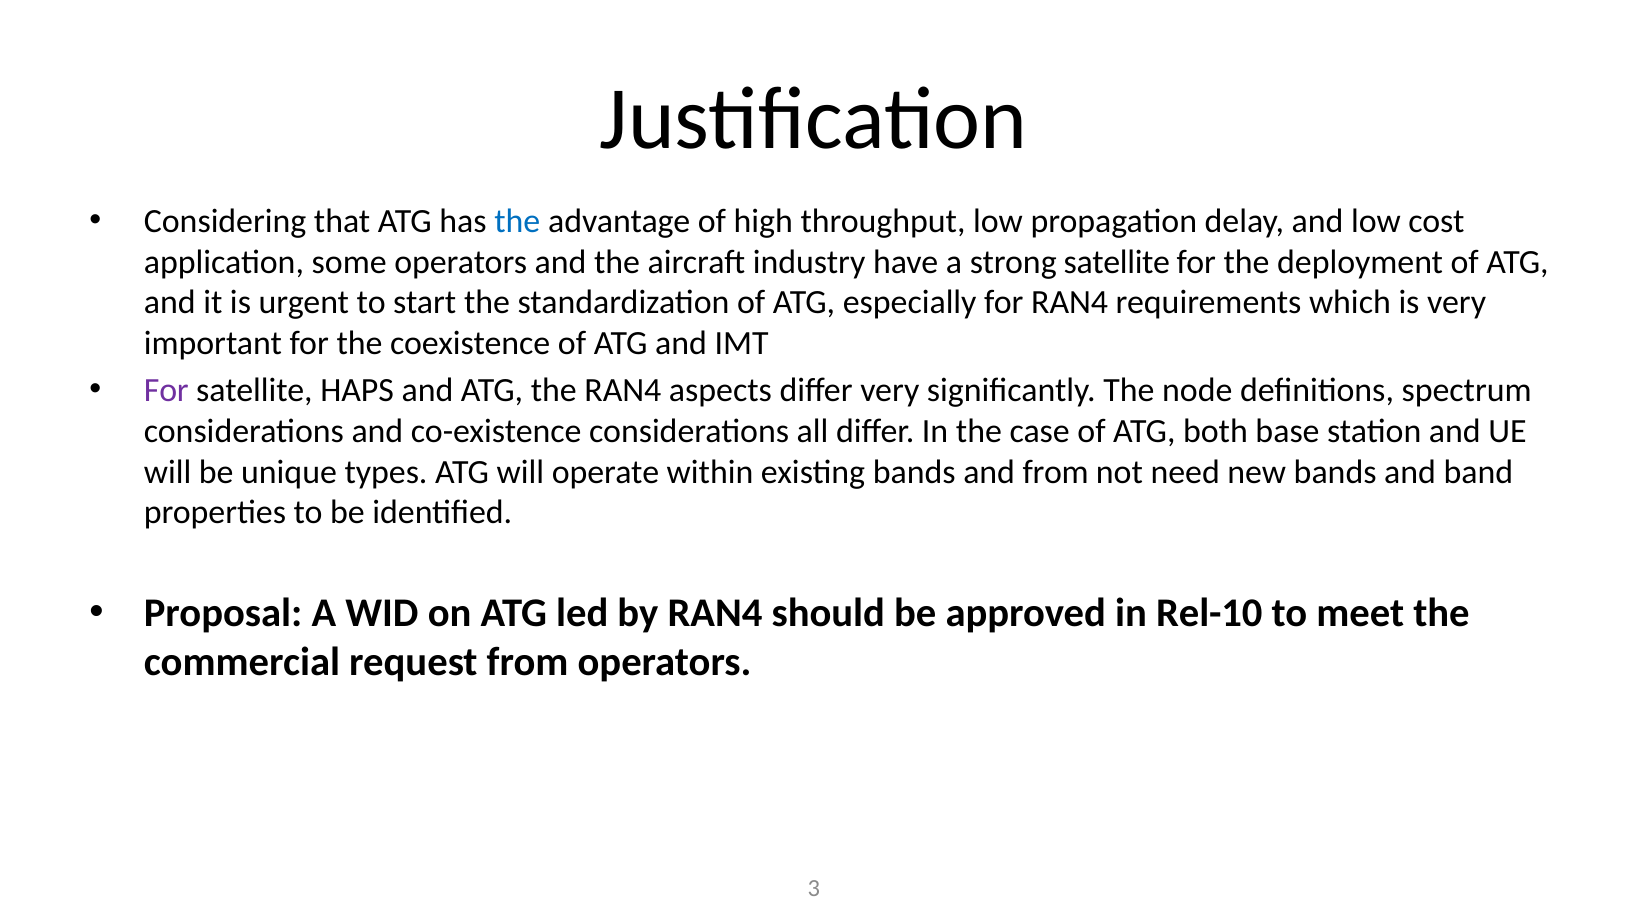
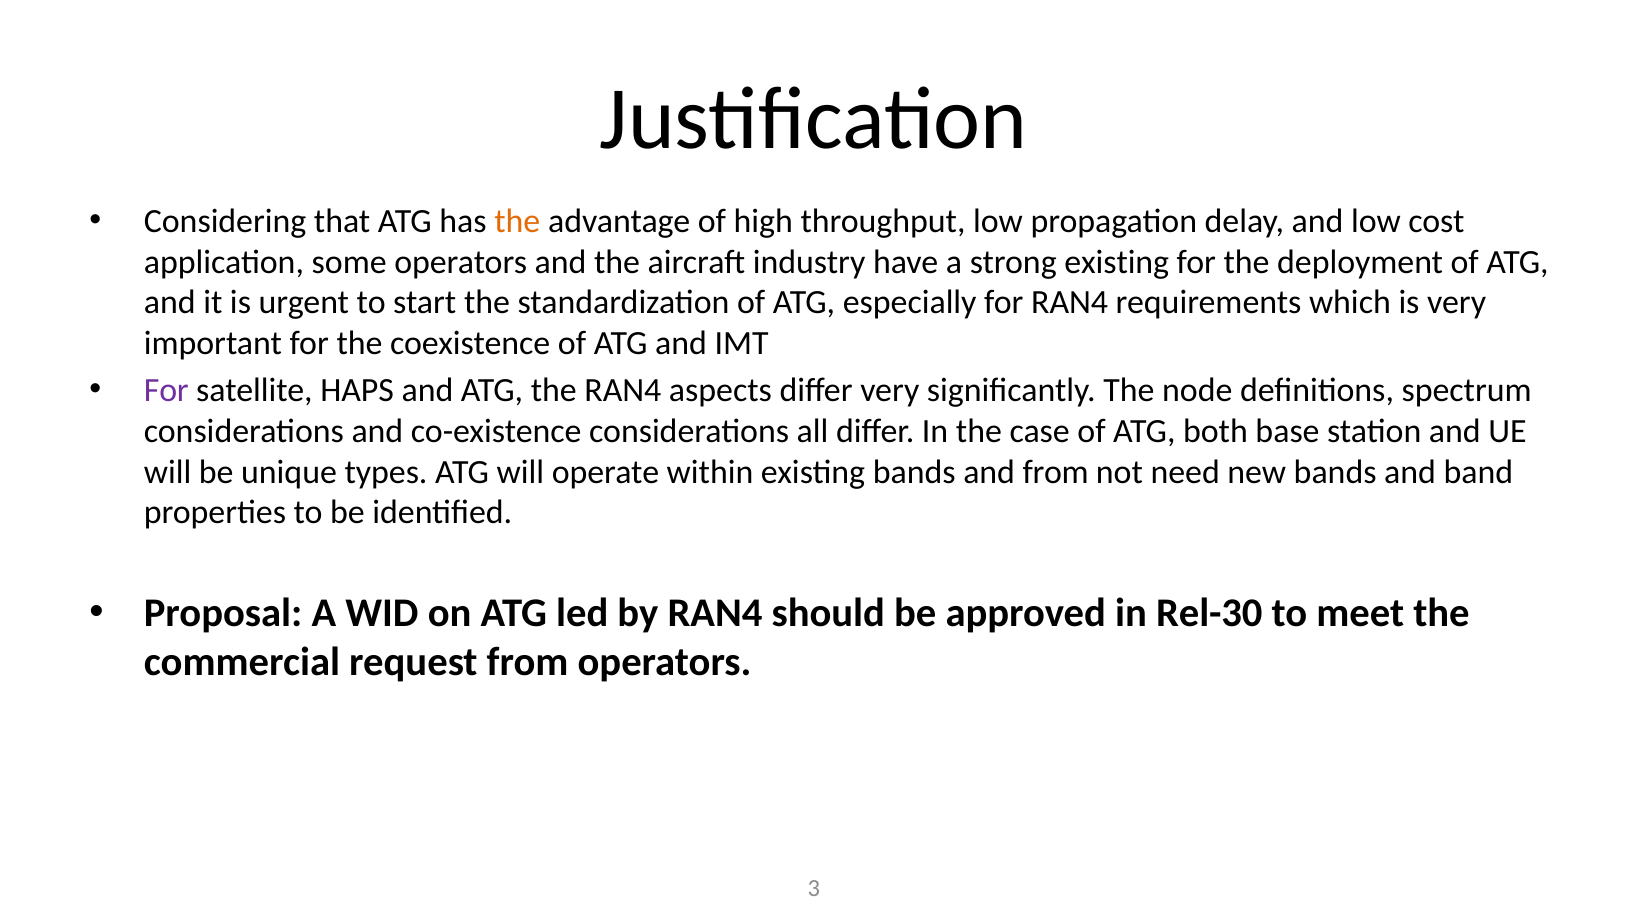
the colour: blue -> orange (517, 221)
strong satellite: satellite -> existing (1117, 262)
Rel-10: Rel-10 -> Rel-30 (1209, 613)
